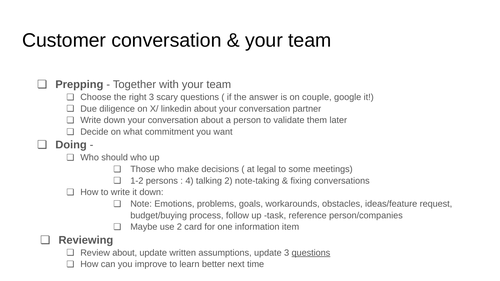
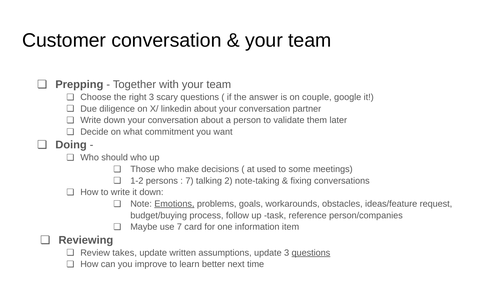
legal: legal -> used (267, 169)
4: 4 -> 7 (189, 181)
Emotions underline: none -> present (174, 204)
use 2: 2 -> 7 (179, 227)
Review about: about -> takes (125, 253)
